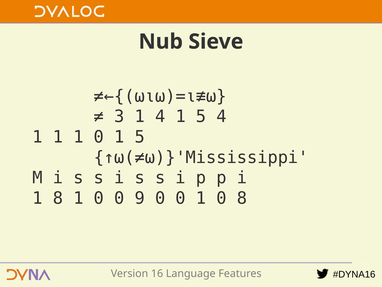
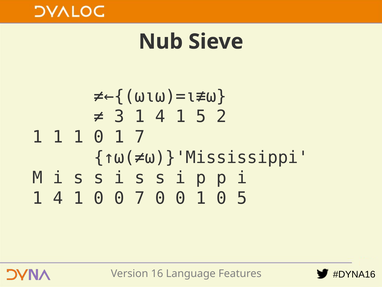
5 4: 4 -> 2 (222, 116)
0 1 5: 5 -> 7 (140, 137)
8: 8 -> 4 (58, 198)
0 9: 9 -> 7 (140, 198)
0 8: 8 -> 5 (242, 198)
